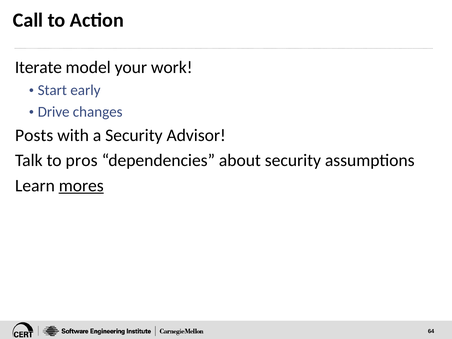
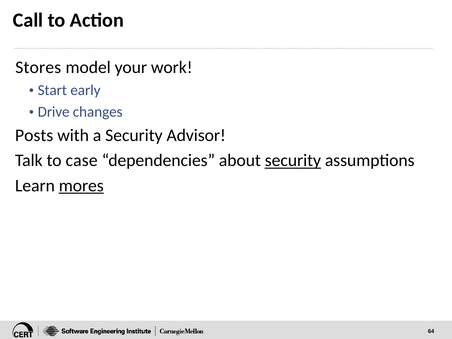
Iterate: Iterate -> Stores (38, 67)
pros: pros -> case (82, 161)
security underline: none -> present (293, 161)
